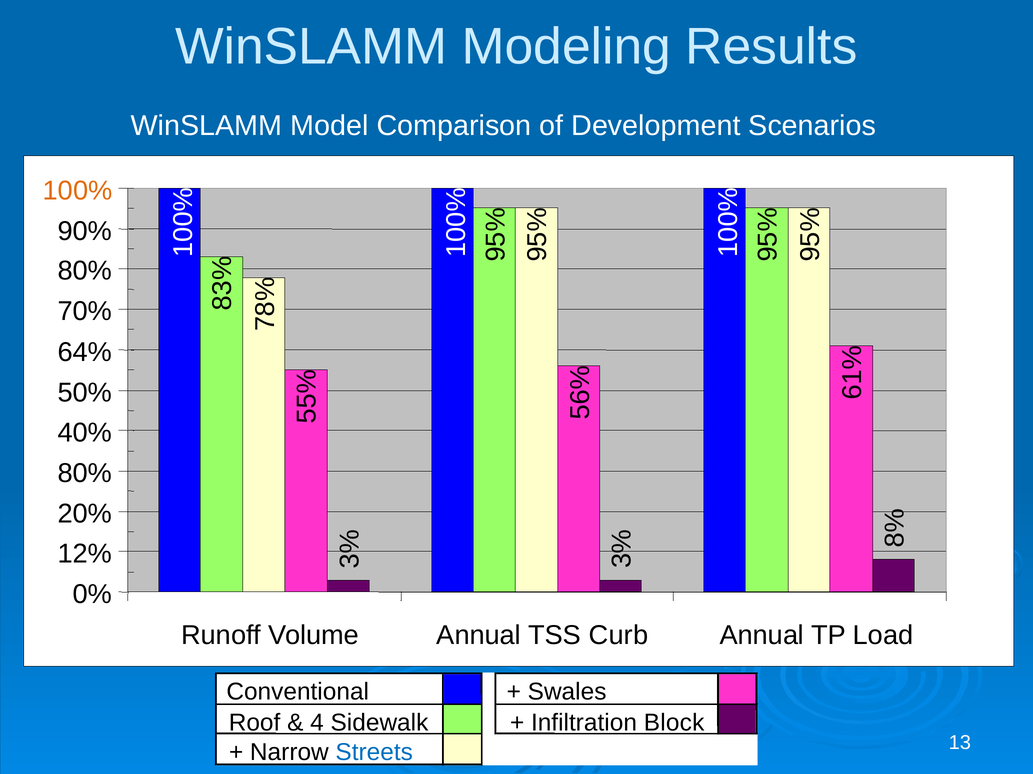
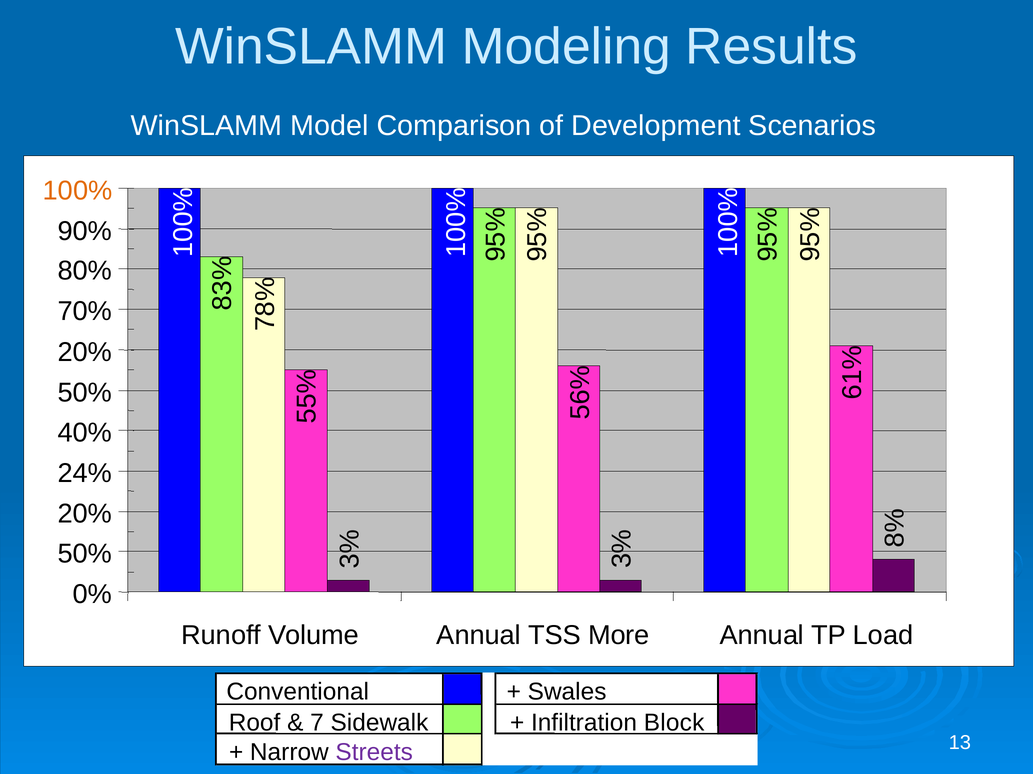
64%: 64% -> 20% (85, 353)
80%: 80% -> 24% (85, 474)
12%: 12% -> 50% (85, 554)
Curb: Curb -> More (619, 636)
4: 4 -> 7 (317, 724)
Streets colour: blue -> purple (374, 753)
